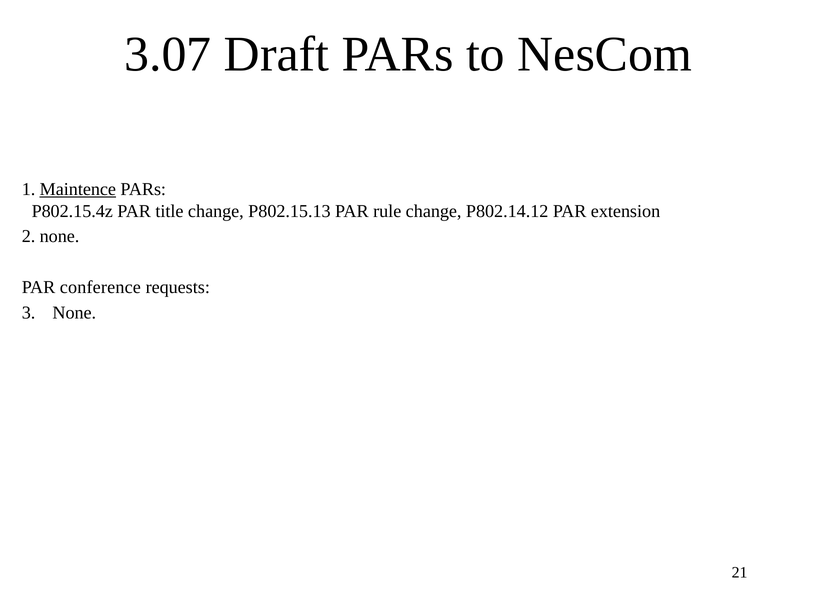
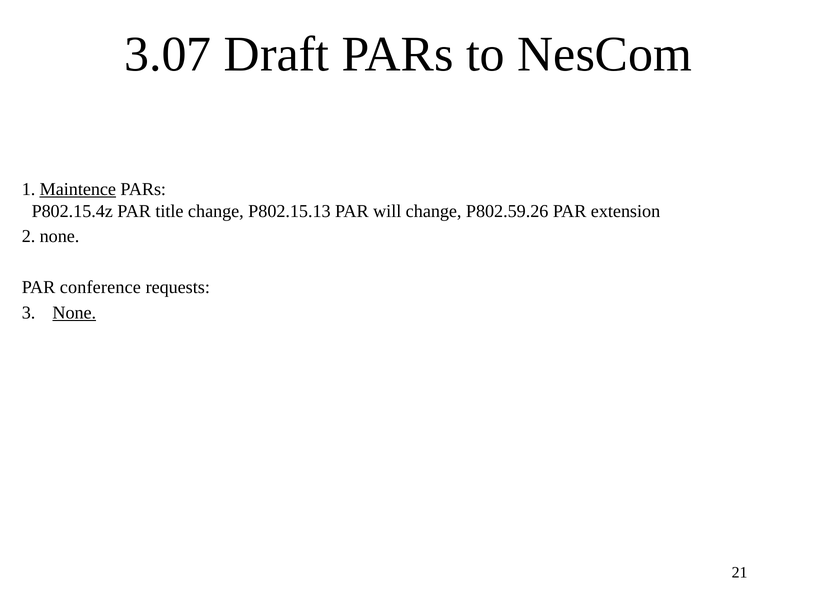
rule: rule -> will (387, 211)
P802.14.12: P802.14.12 -> P802.59.26 (507, 211)
None underline: none -> present (74, 313)
